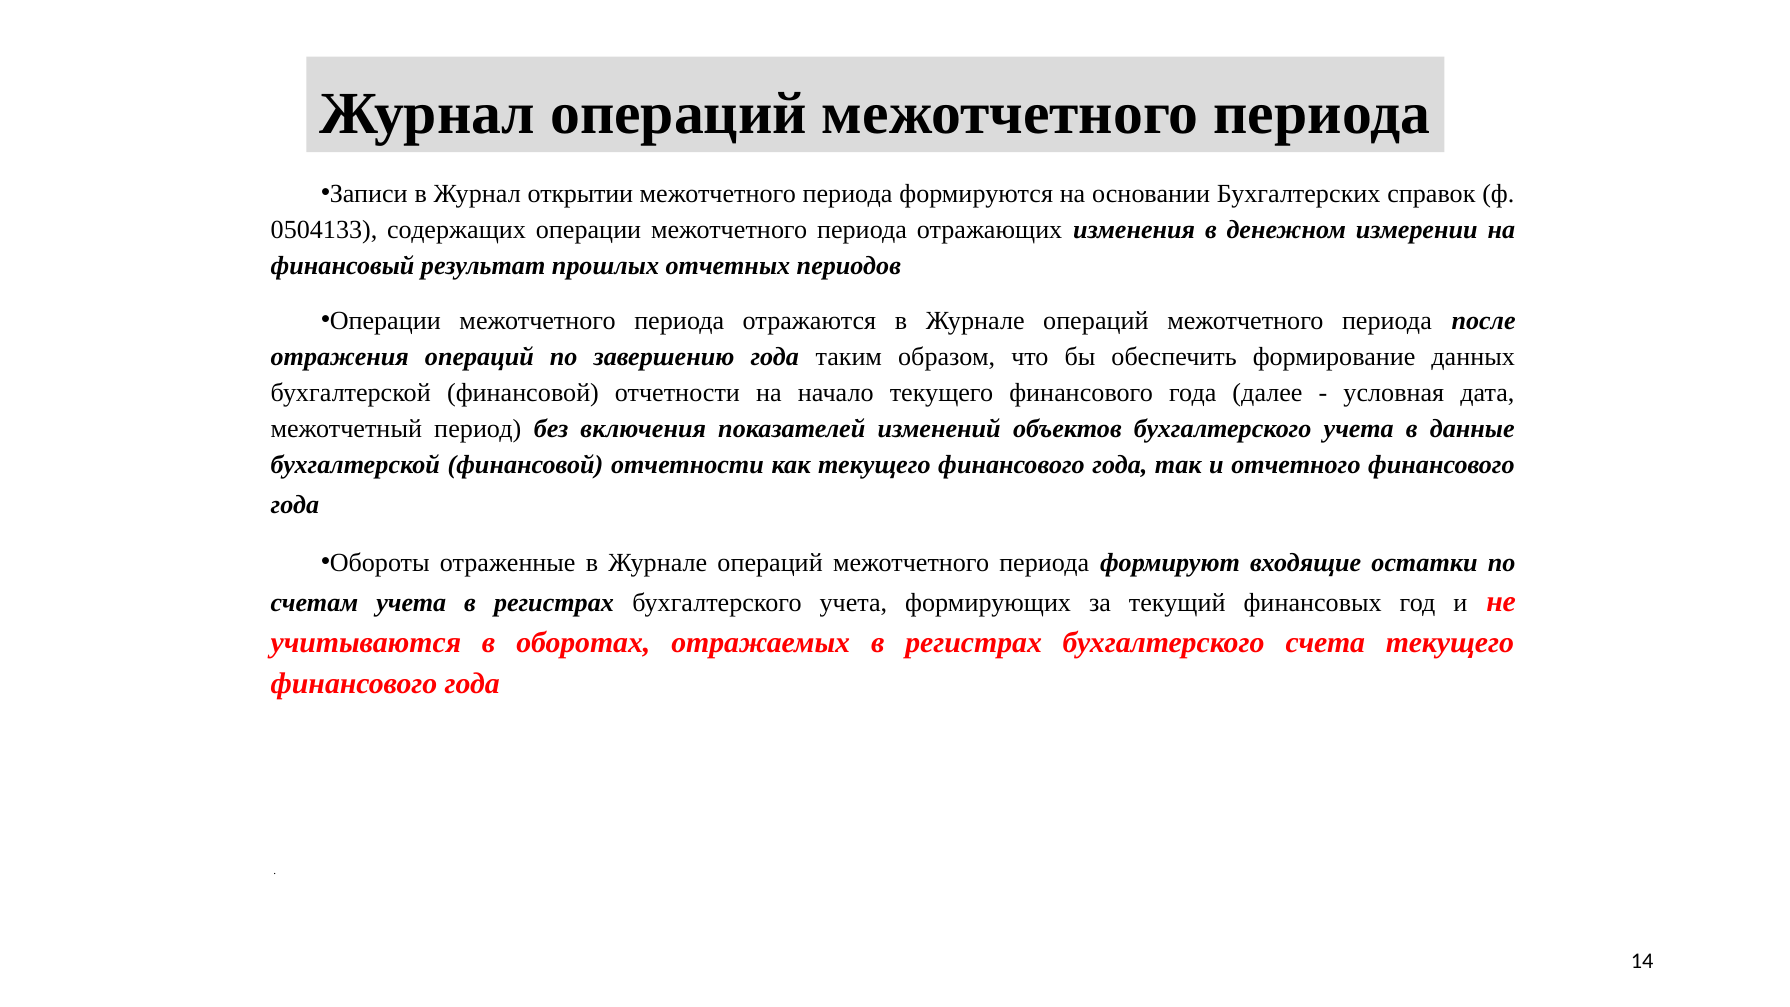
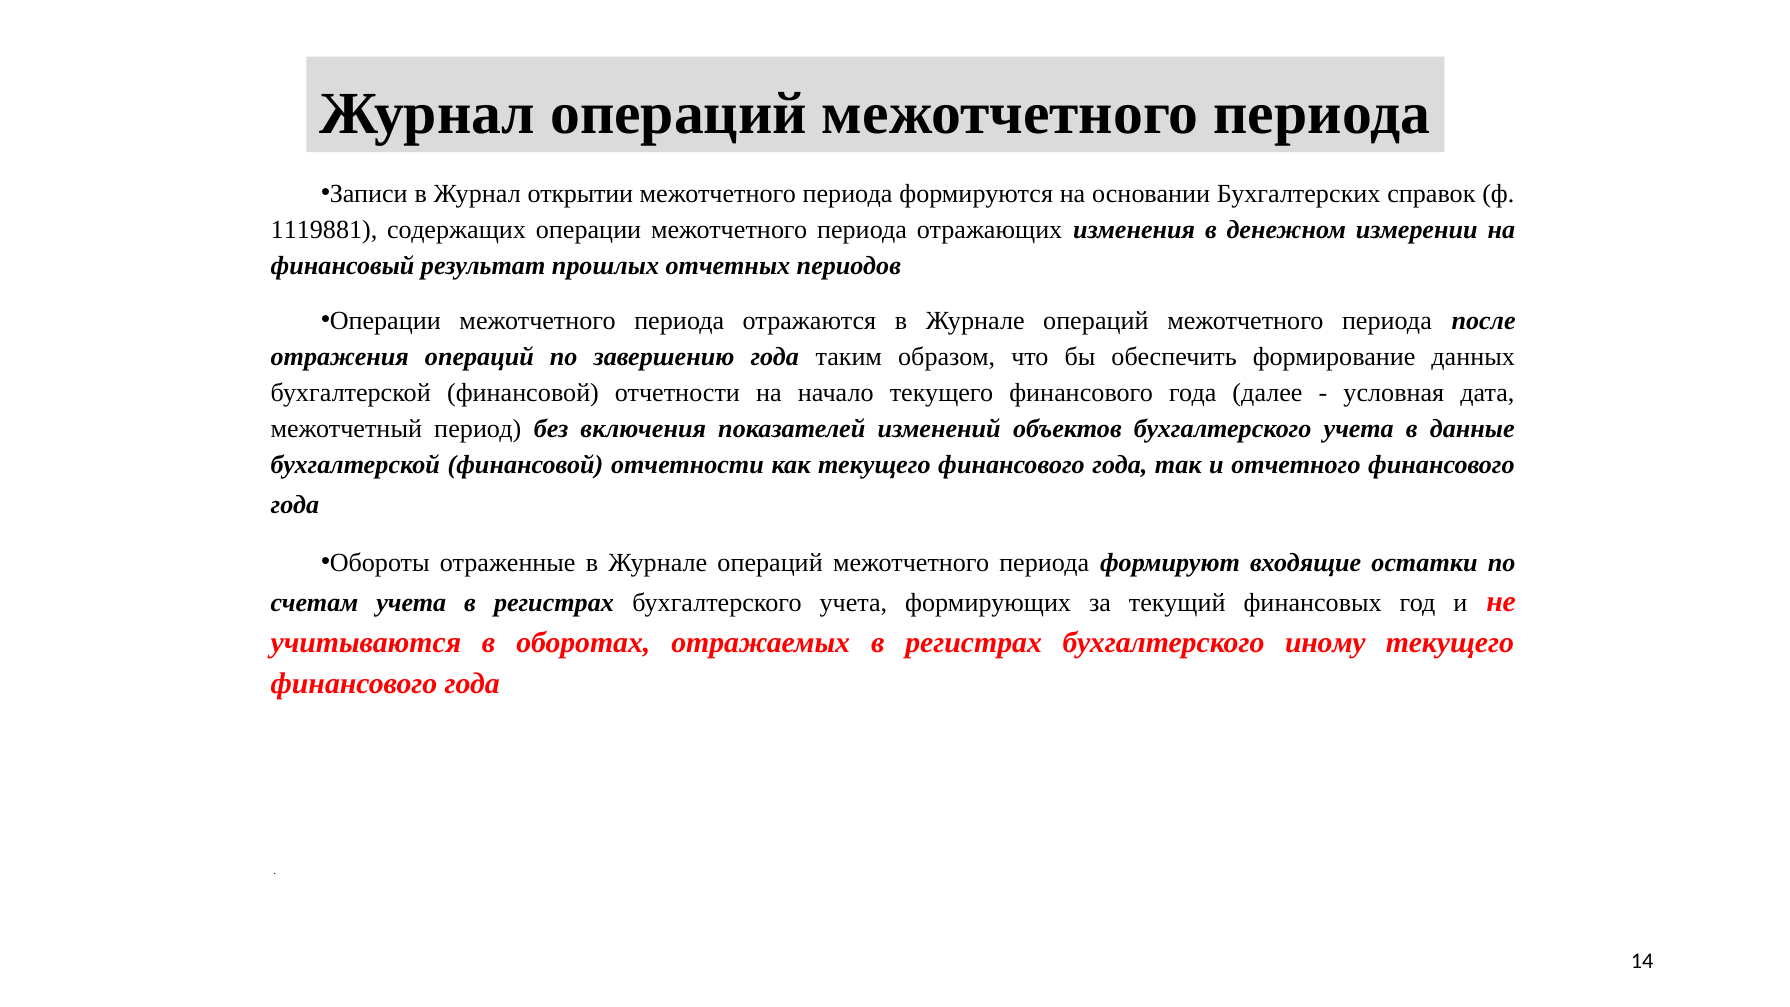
0504133: 0504133 -> 1119881 (324, 230)
счета: счета -> иному (1325, 643)
